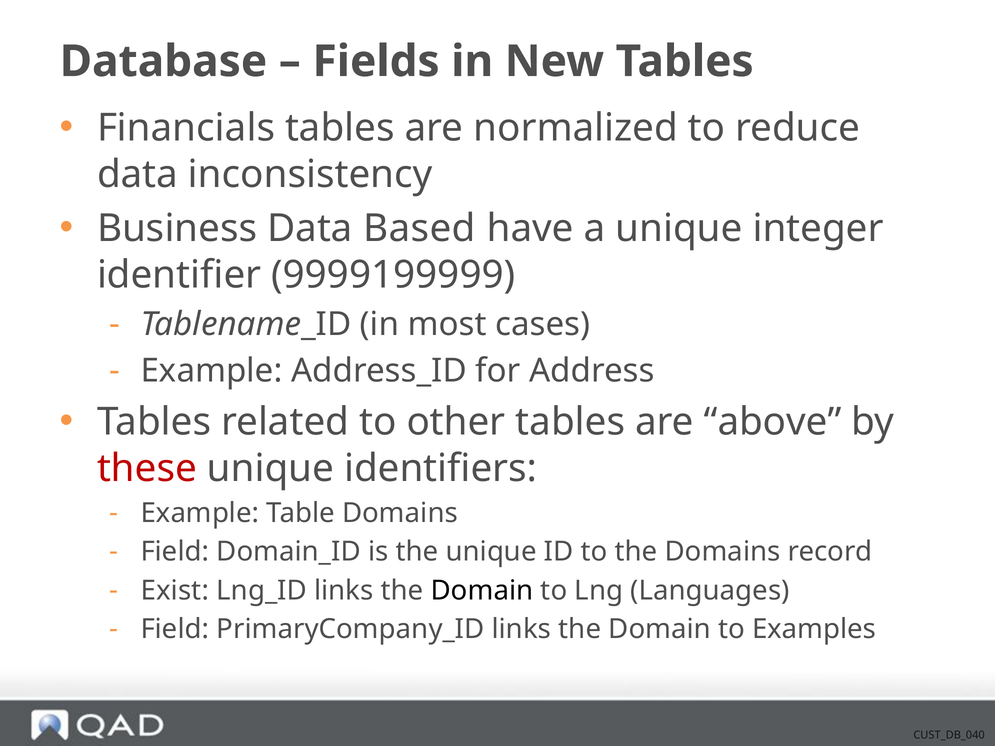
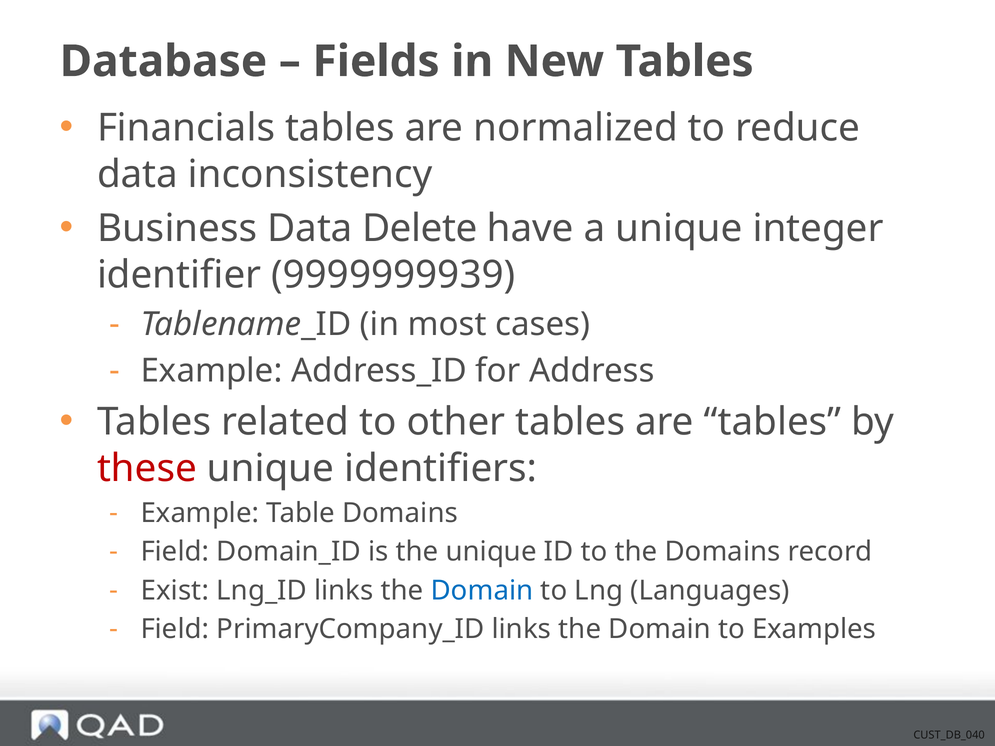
Based: Based -> Delete (420, 229)
9999199999: 9999199999 -> 9999999939 (393, 275)
are above: above -> tables (773, 422)
Domain colour: black -> blue (482, 591)
